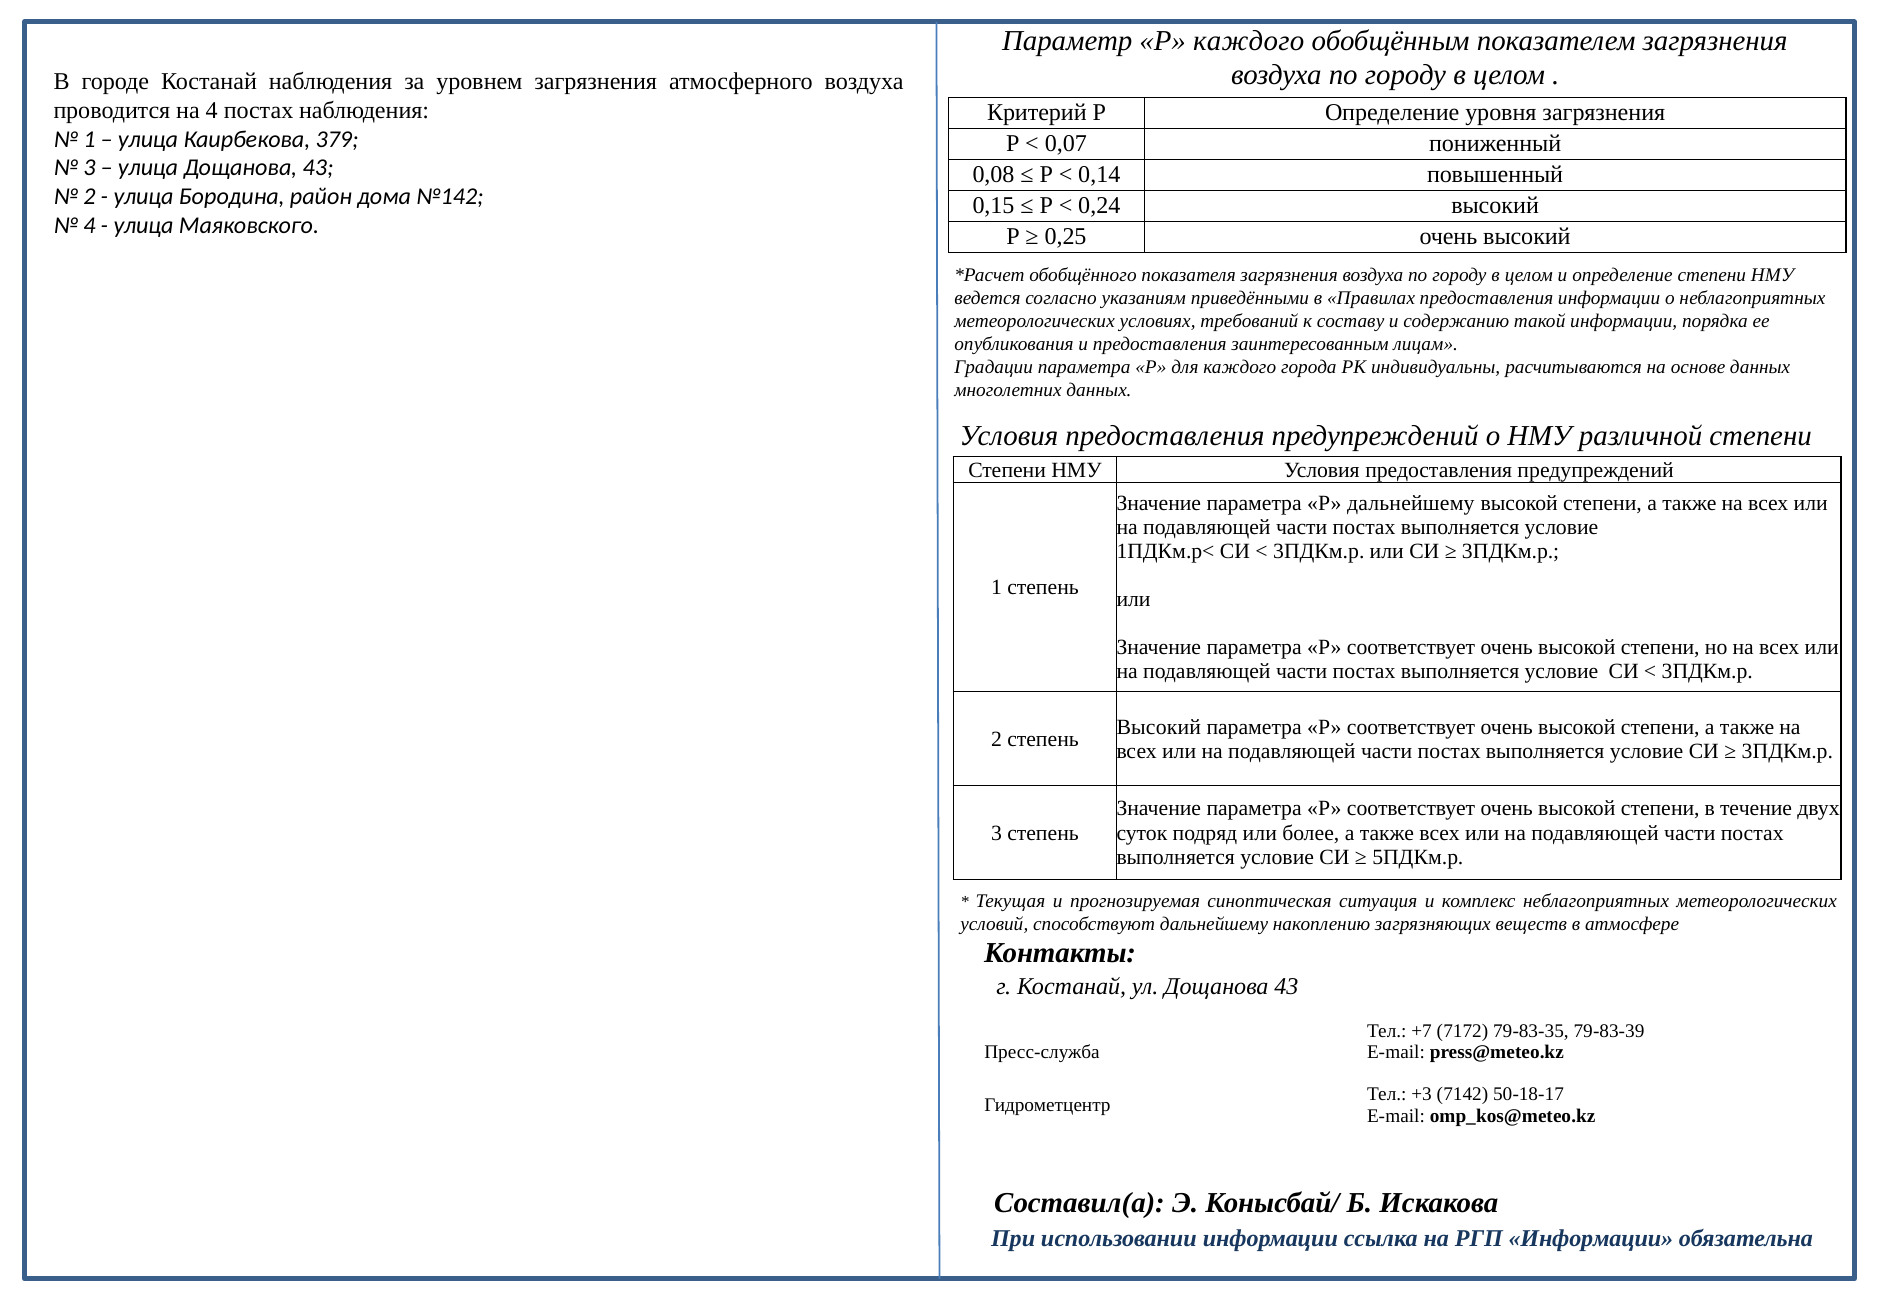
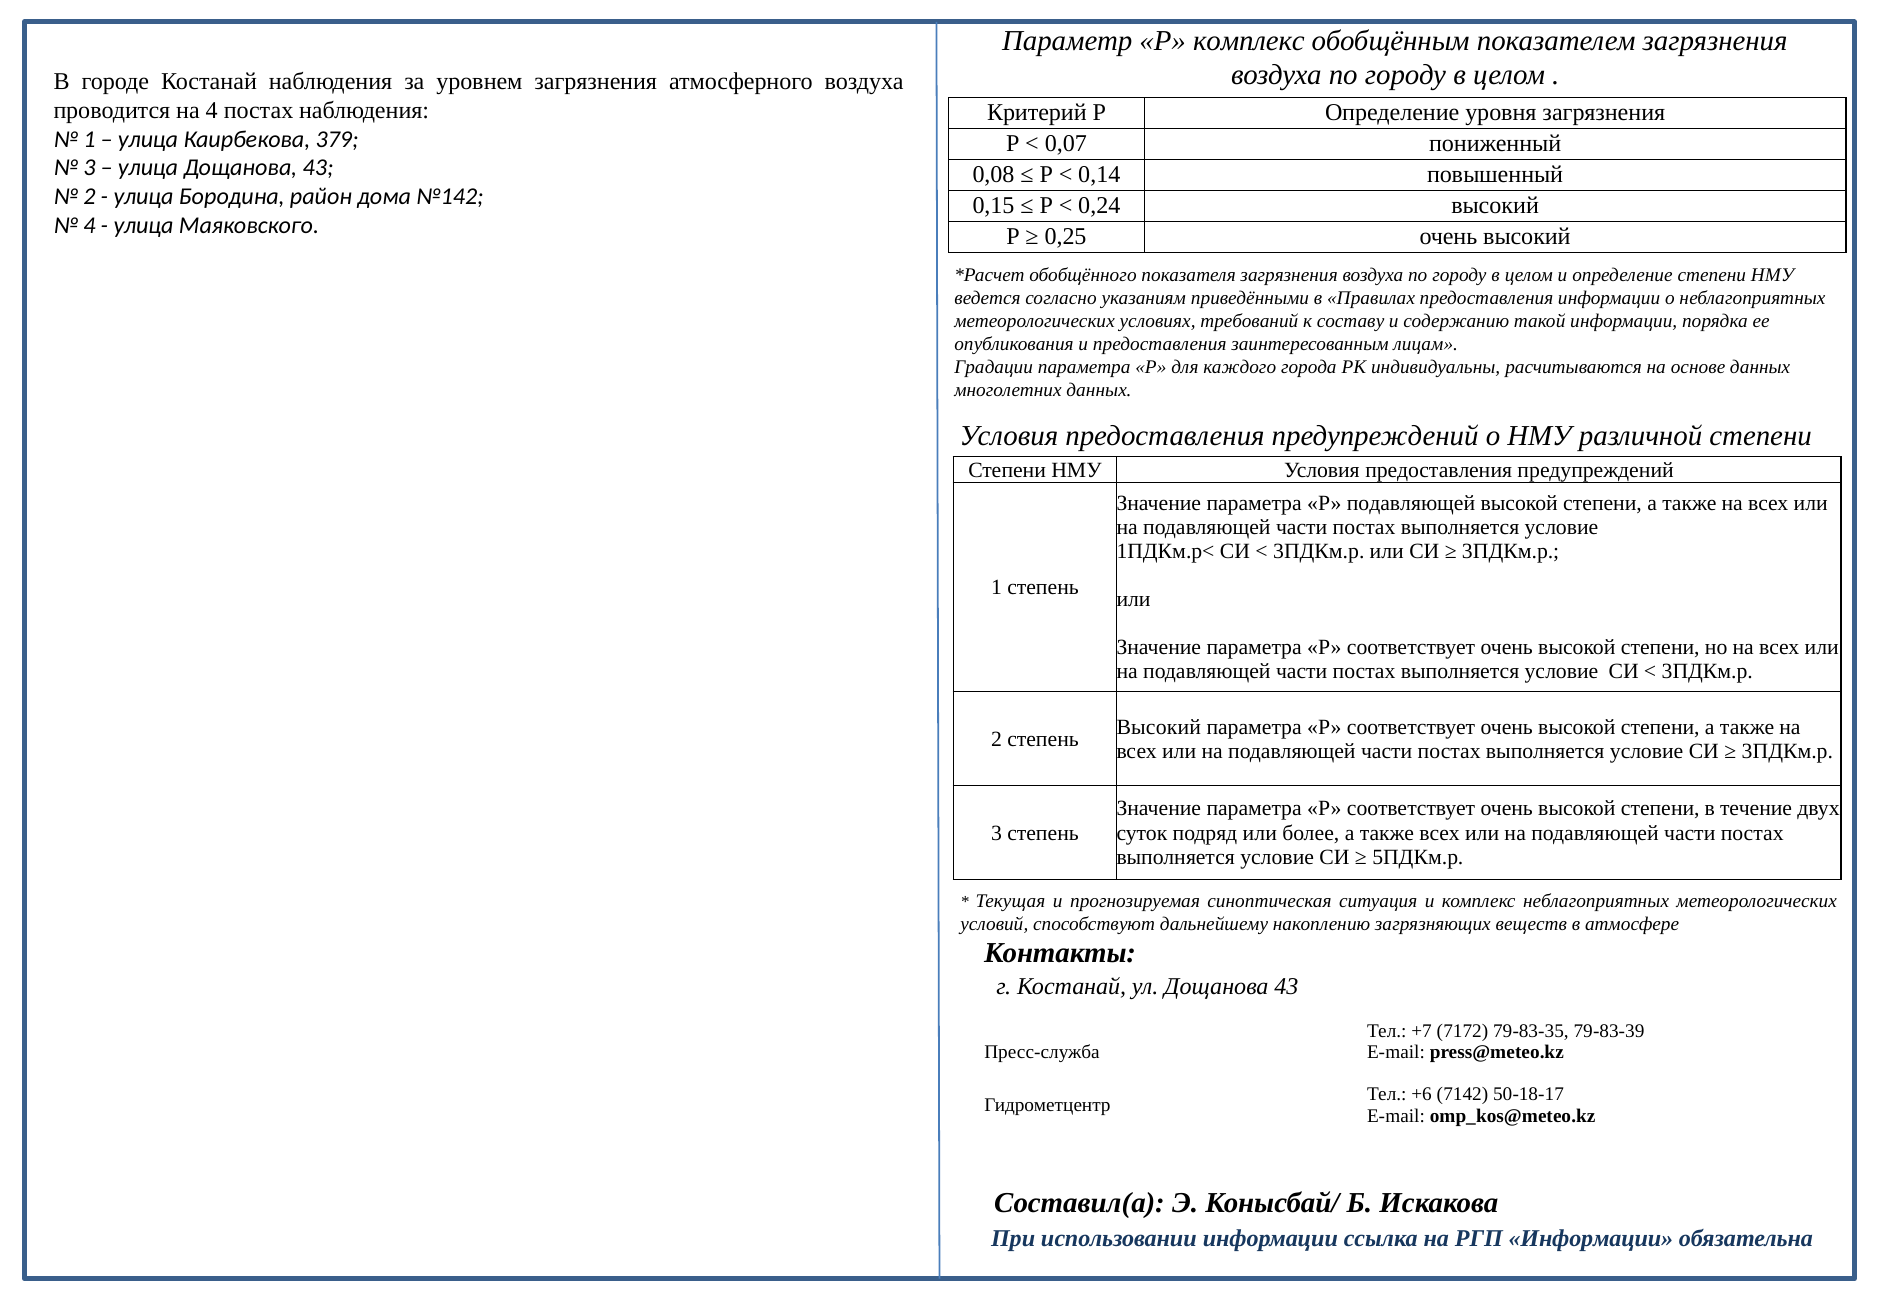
Р каждого: каждого -> комплекс (1249, 41)
Р дальнейшему: дальнейшему -> подавляющей (1411, 503)
+3: +3 -> +6 (1422, 1094)
